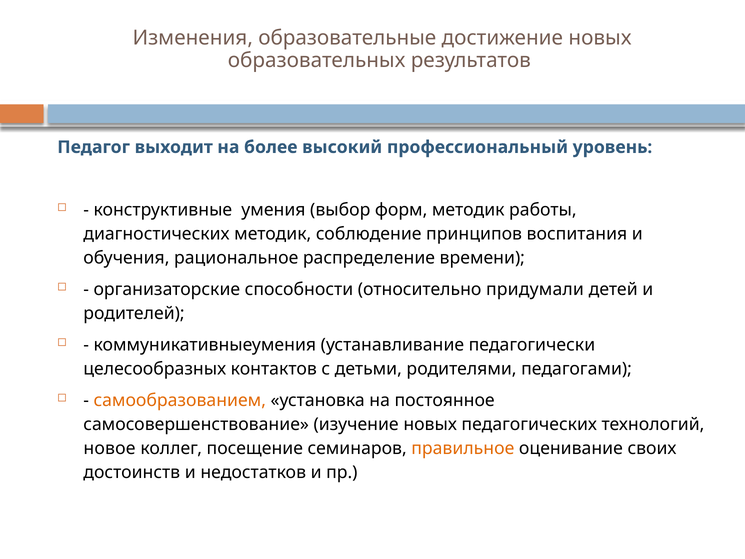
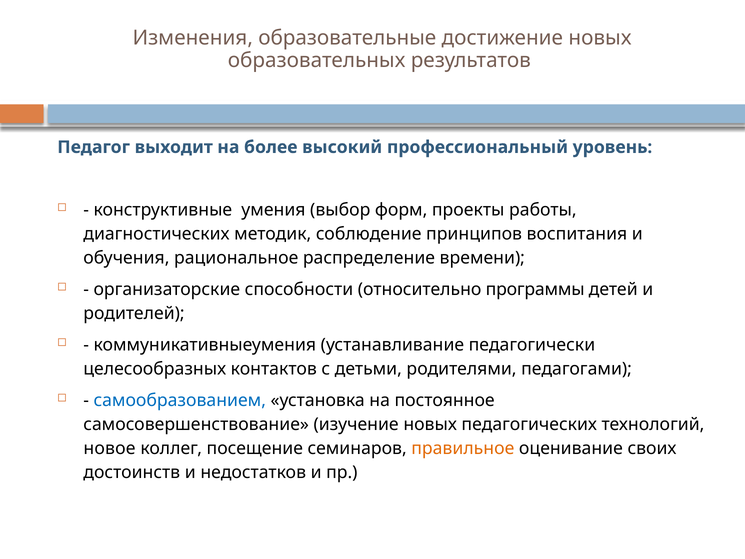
форм методик: методик -> проекты (468, 210)
придумали: придумали -> программы (535, 289)
самообразованием colour: orange -> blue (180, 400)
